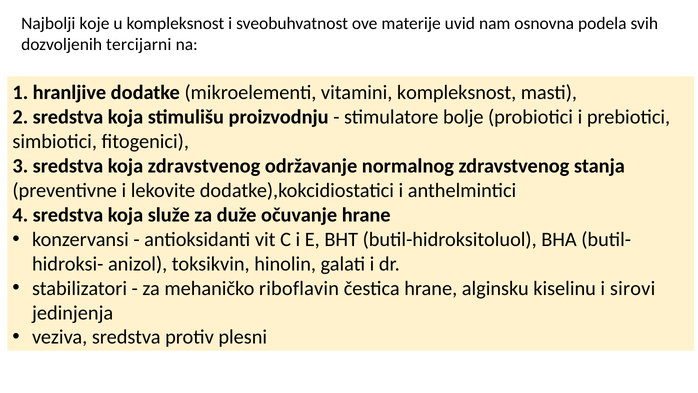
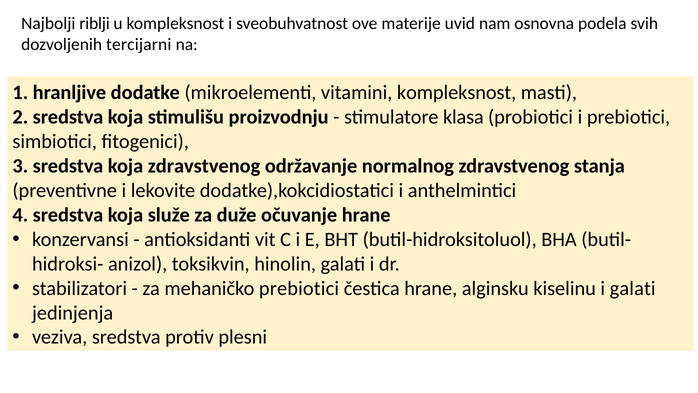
koje: koje -> riblji (95, 23)
bolje: bolje -> klasa (463, 117)
mehaničko riboflavin: riboflavin -> prebiotici (299, 288)
i sirovi: sirovi -> galati (633, 288)
